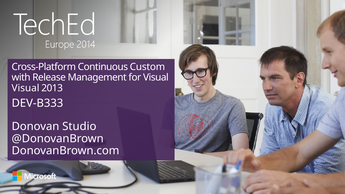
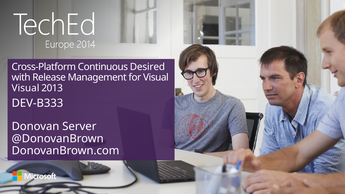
Custom: Custom -> Desired (147, 67)
Studio: Studio -> Server (79, 126)
